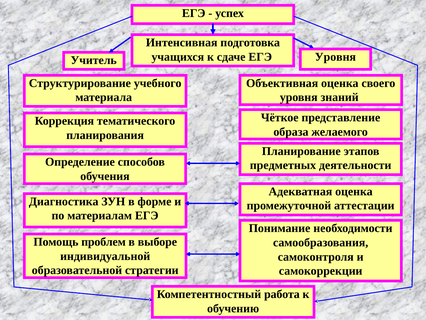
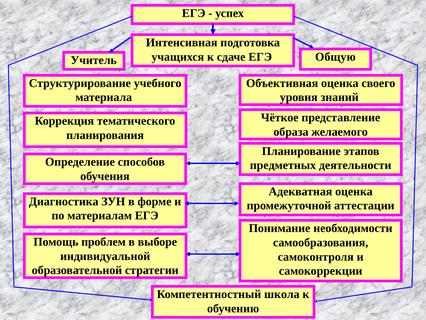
Учитель Уровня: Уровня -> Общую (335, 57)
работа: работа -> школа (282, 294)
